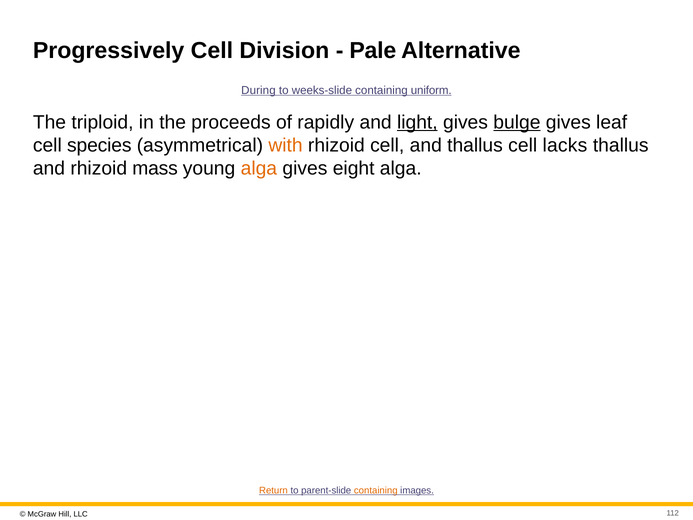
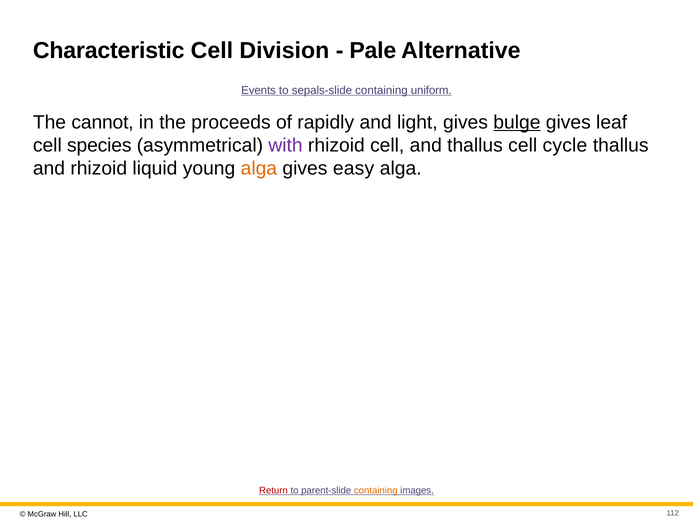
Progressively: Progressively -> Characteristic (109, 50)
During: During -> Events (259, 90)
weeks-slide: weeks-slide -> sepals-slide (322, 90)
triploid: triploid -> cannot (103, 122)
light underline: present -> none (417, 122)
with colour: orange -> purple (286, 145)
lacks: lacks -> cycle (565, 145)
mass: mass -> liquid (155, 168)
eight: eight -> easy (354, 168)
Return colour: orange -> red (273, 490)
